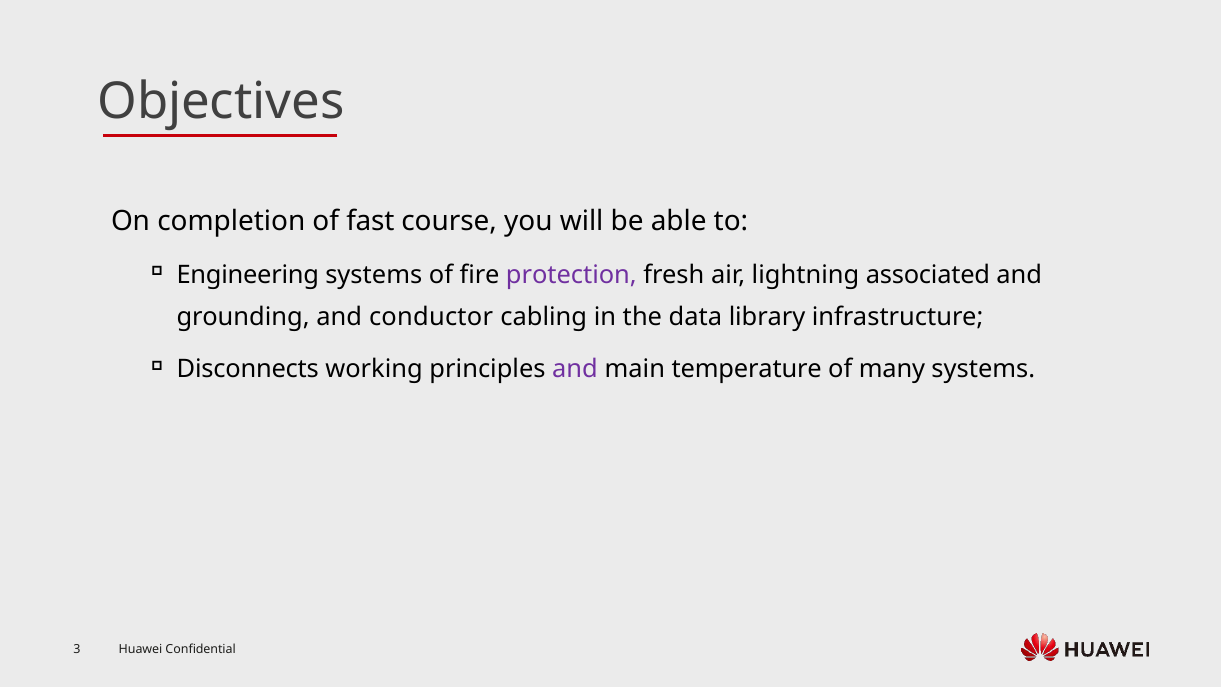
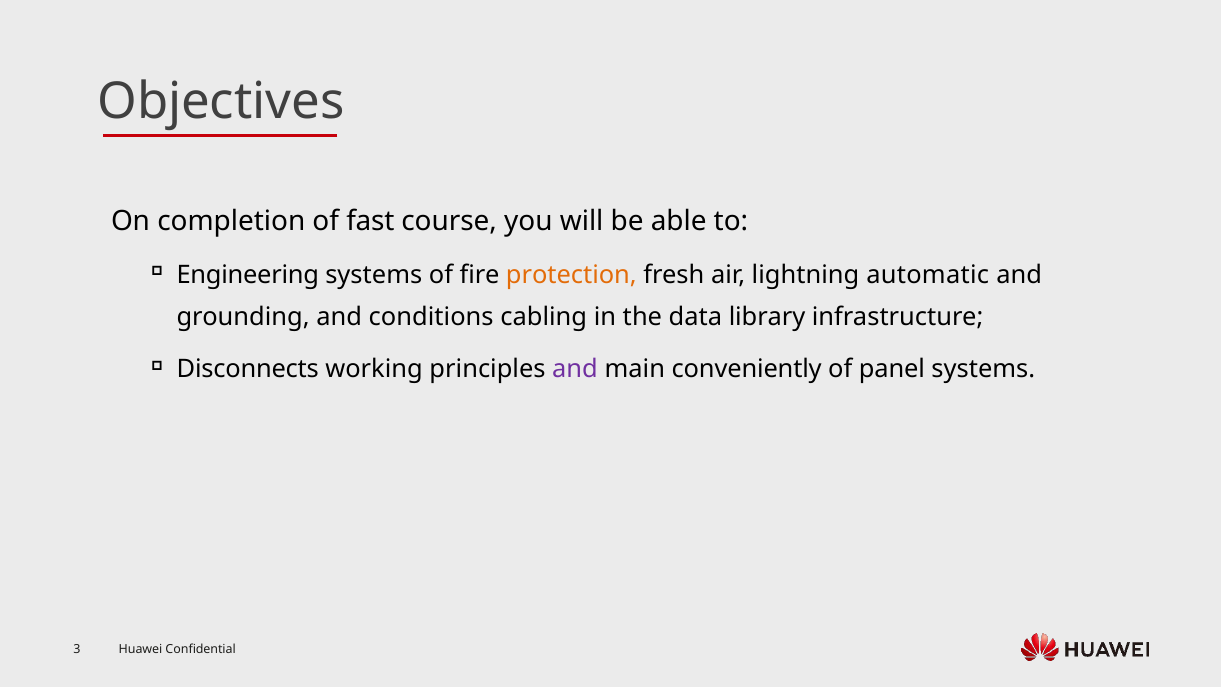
protection colour: purple -> orange (571, 275)
associated: associated -> automatic (928, 275)
conductor: conductor -> conditions (431, 317)
temperature: temperature -> conveniently (747, 369)
many: many -> panel (892, 369)
